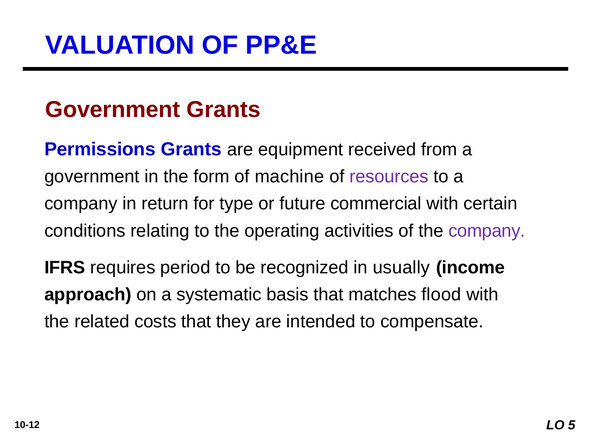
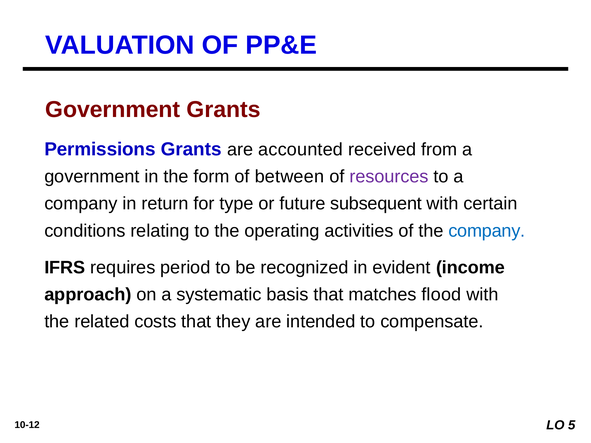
equipment: equipment -> accounted (301, 150)
machine: machine -> between (289, 177)
commercial: commercial -> subsequent (376, 204)
company colour: purple -> blue (487, 231)
usually: usually -> evident (401, 268)
